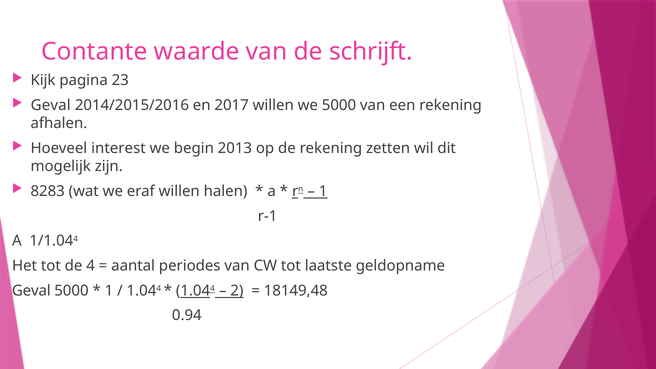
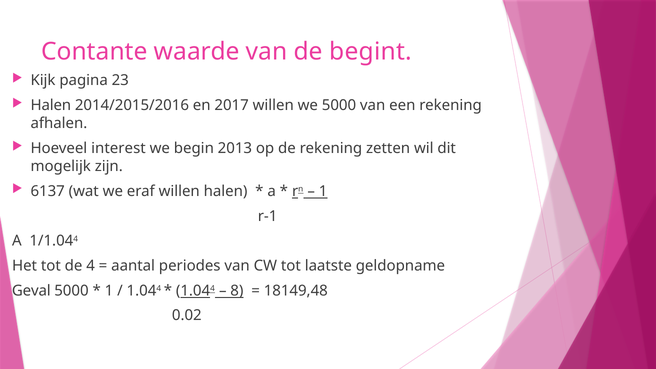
schrijft: schrijft -> begint (371, 52)
Geval: Geval -> Halen (51, 105)
8283: 8283 -> 6137 (48, 191)
2: 2 -> 8 (237, 291)
0.94: 0.94 -> 0.02 (187, 316)
